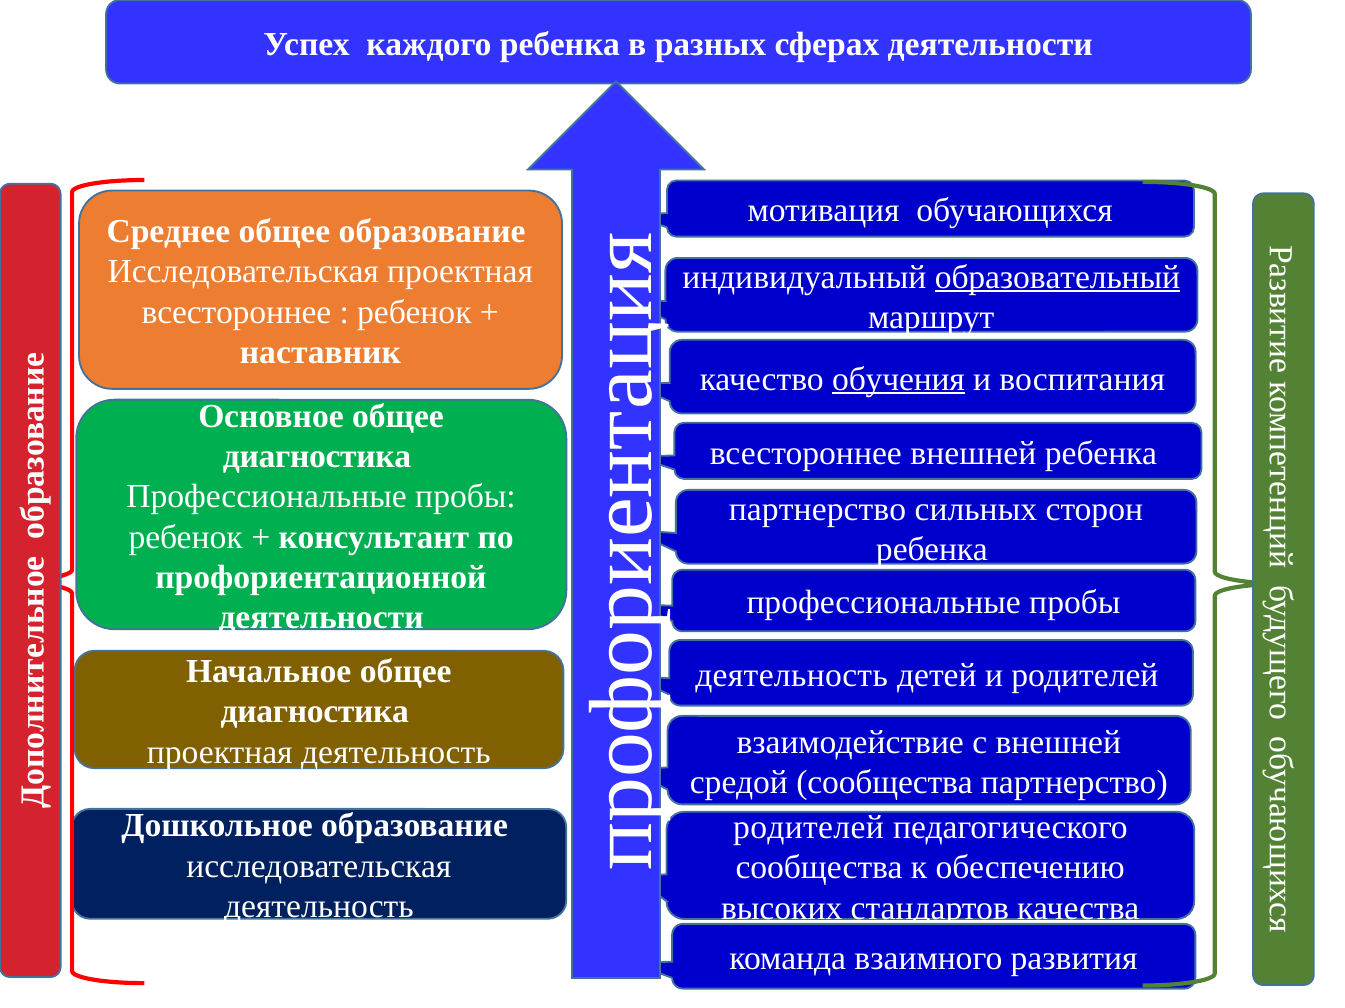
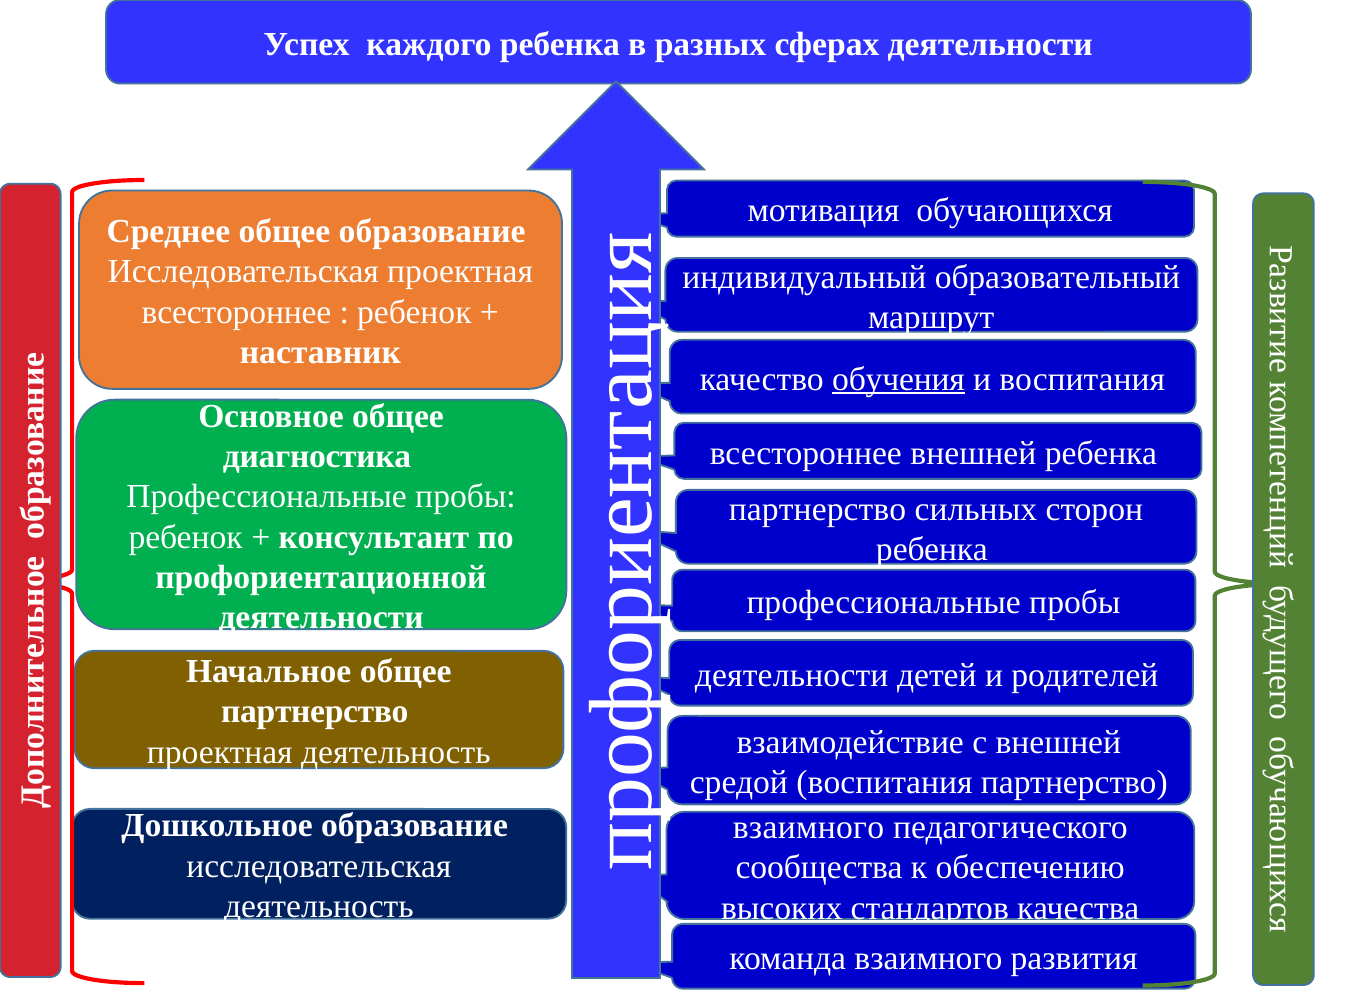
образовательный underline: present -> none (1057, 277)
деятельность: деятельность -> деятельности (792, 676)
диагностика: диагностика -> партнерство (315, 712)
сообщества: сообщества -> воспитания (884, 783)
родителей: родителей -> взаимного (808, 828)
